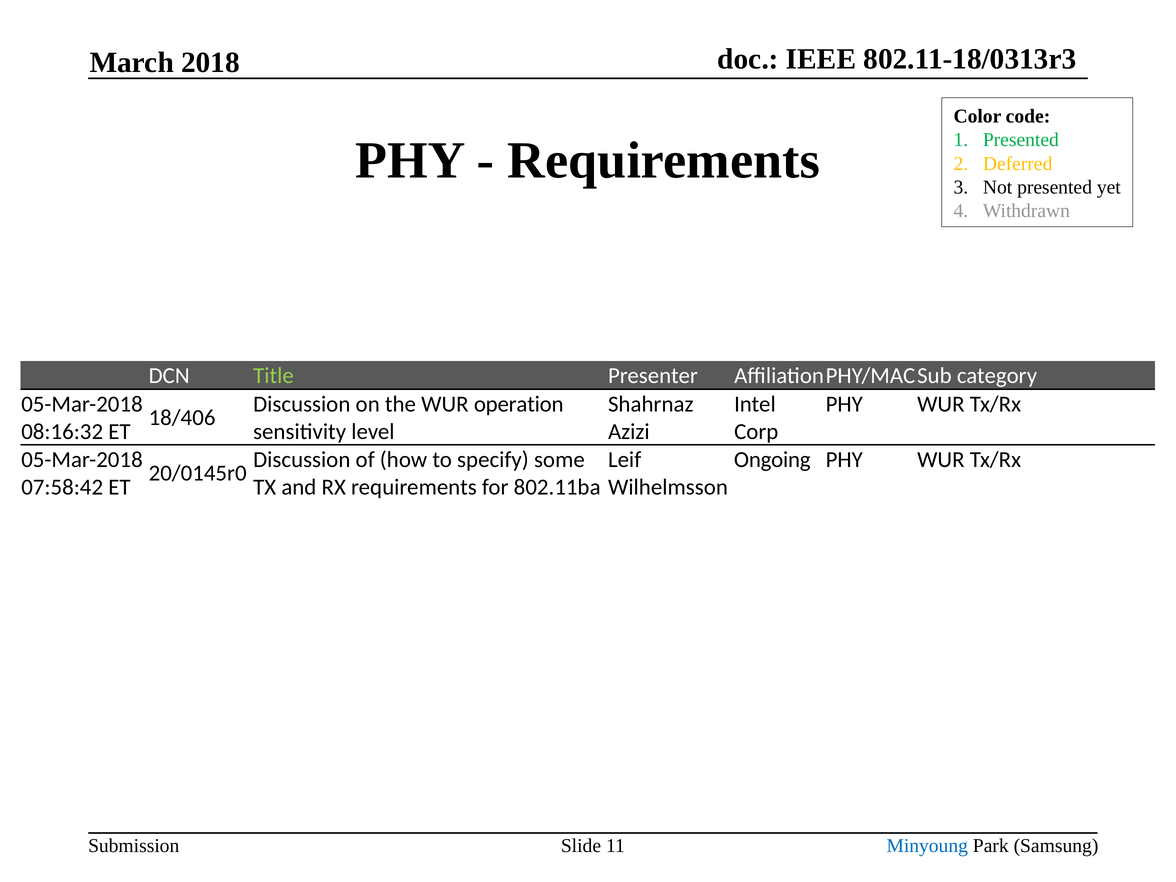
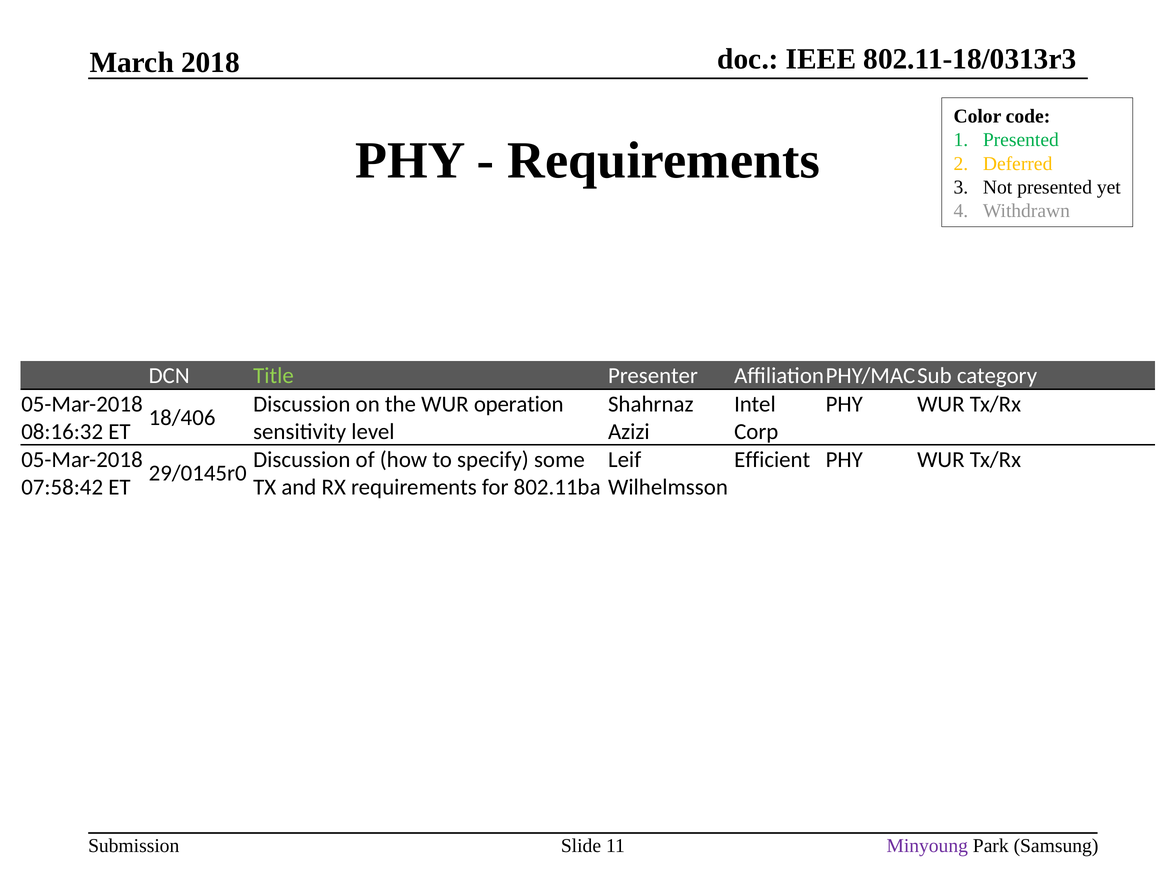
Ongoing: Ongoing -> Efficient (772, 460)
20/0145r0: 20/0145r0 -> 29/0145r0 (198, 473)
Minyoung colour: blue -> purple (927, 846)
